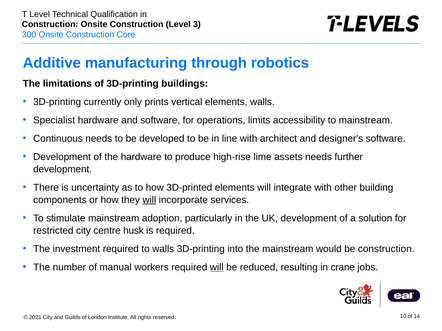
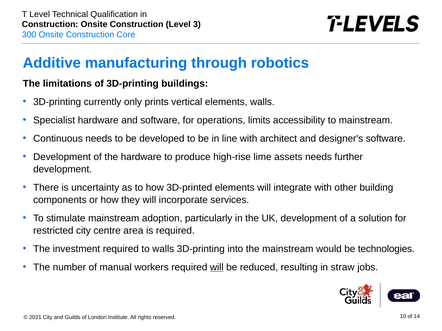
will underline: present -> none (149, 200)
husk: husk -> area (133, 231)
be construction: construction -> technologies (386, 249)
crane: crane -> straw (343, 268)
